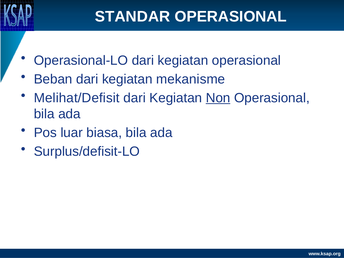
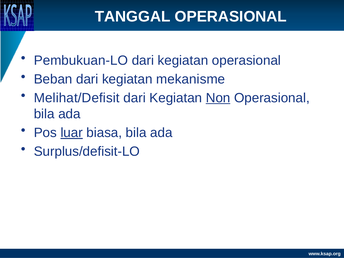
STANDAR: STANDAR -> TANGGAL (133, 16)
Operasional-LO: Operasional-LO -> Pembukuan-LO (81, 60)
luar underline: none -> present (72, 133)
